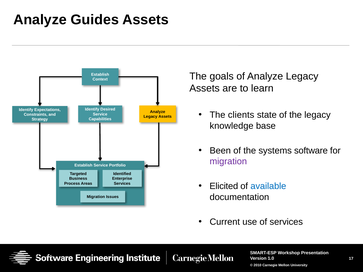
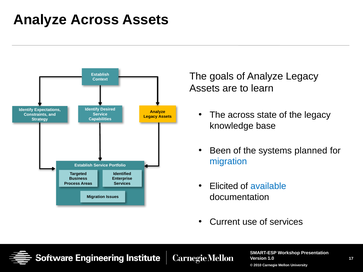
Analyze Guides: Guides -> Across (95, 20)
The clients: clients -> across (241, 115)
software: software -> planned (311, 151)
migration colour: purple -> blue (228, 162)
